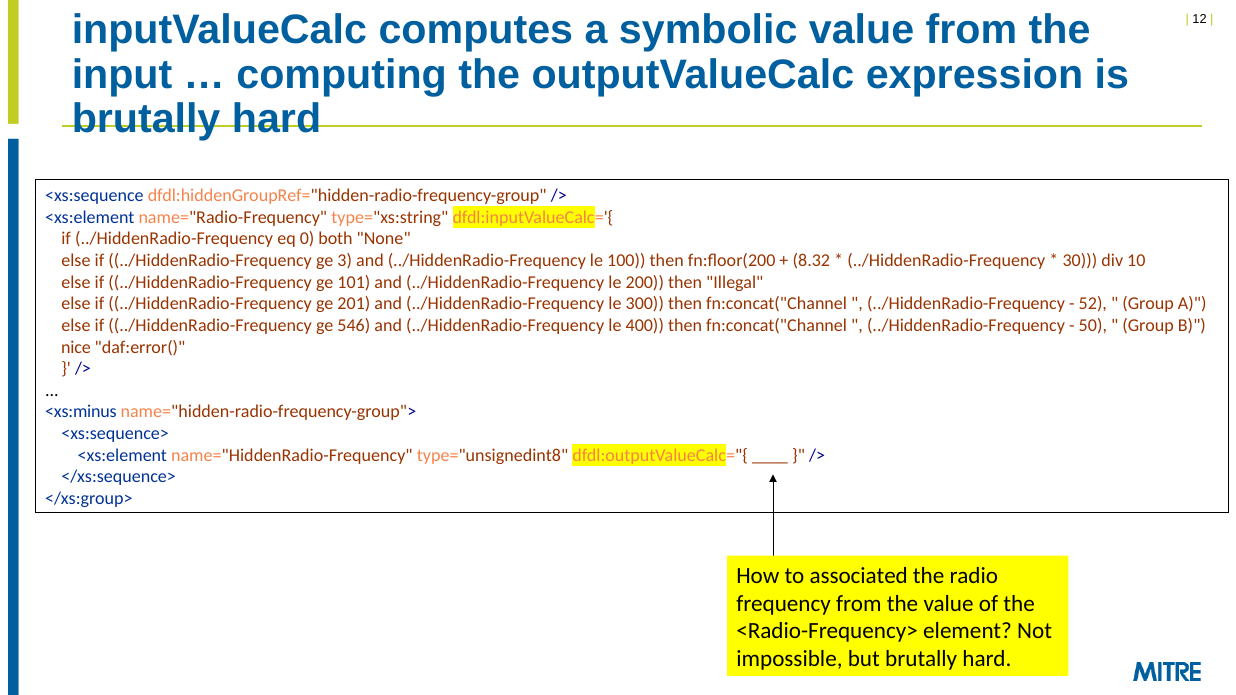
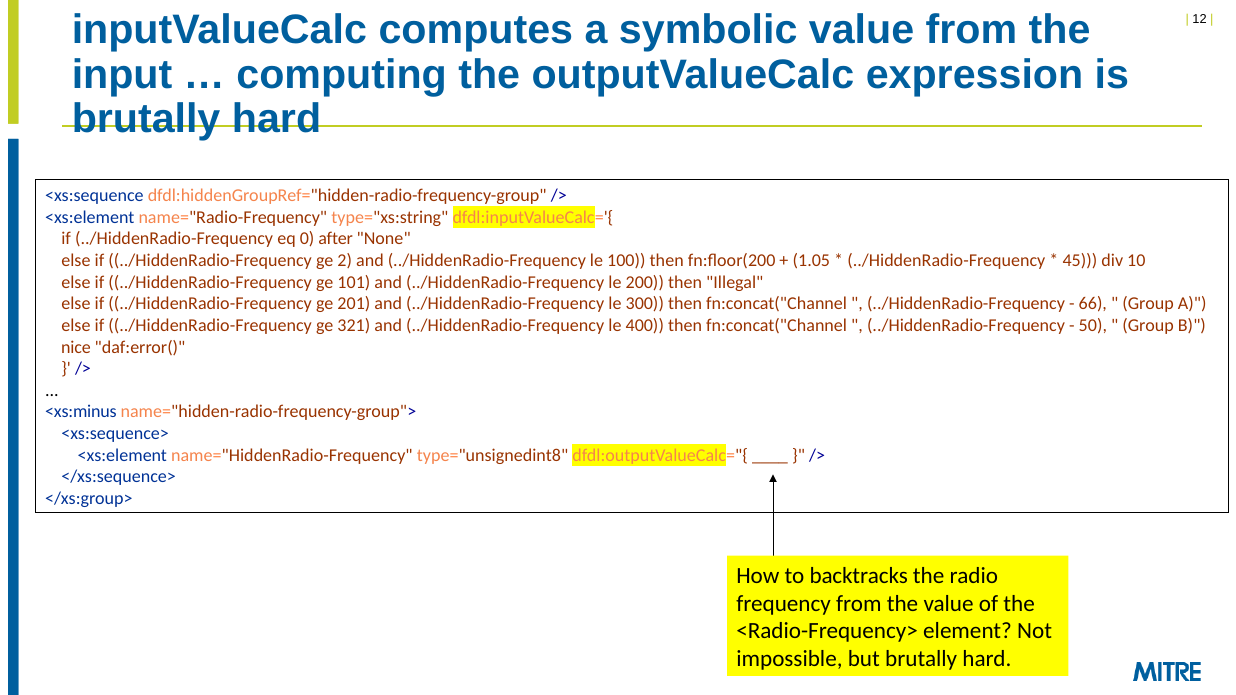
both: both -> after (336, 239)
3: 3 -> 2 (345, 261)
8.32: 8.32 -> 1.05 (811, 261)
30: 30 -> 45 (1080, 261)
52: 52 -> 66 (1093, 304)
546: 546 -> 321 (354, 326)
associated: associated -> backtracks (859, 576)
